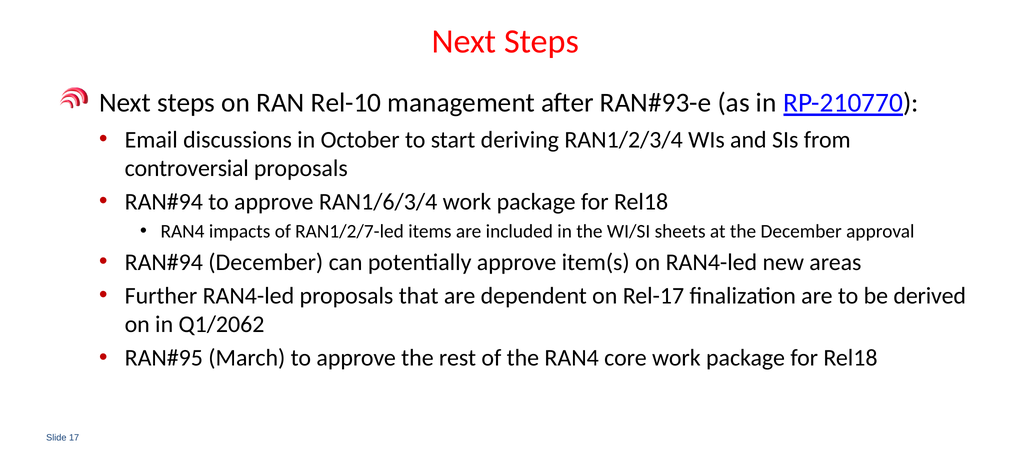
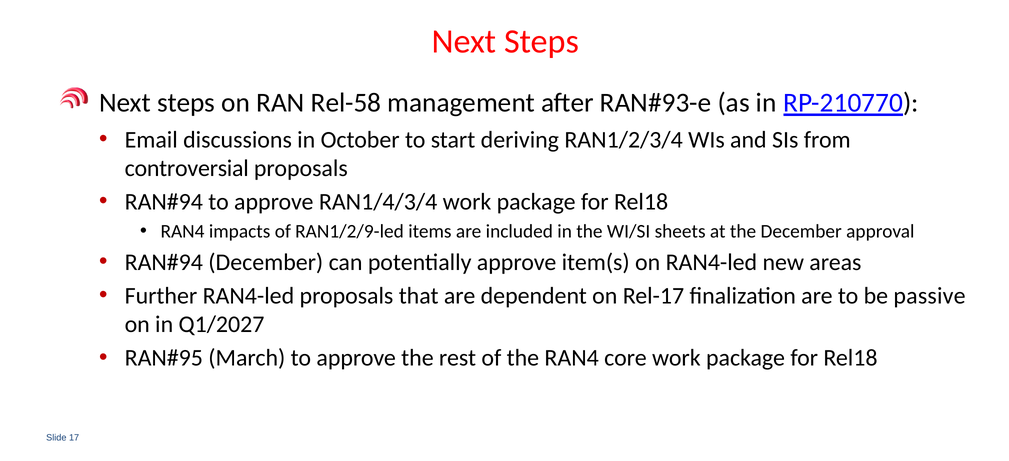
Rel-10: Rel-10 -> Rel-58 (346, 103)
RAN1/6/3/4: RAN1/6/3/4 -> RAN1/4/3/4 (378, 202)
RAN1/2/7-led: RAN1/2/7-led -> RAN1/2/9-led (350, 232)
derived: derived -> passive (930, 296)
Q1/2062: Q1/2062 -> Q1/2027 (221, 325)
